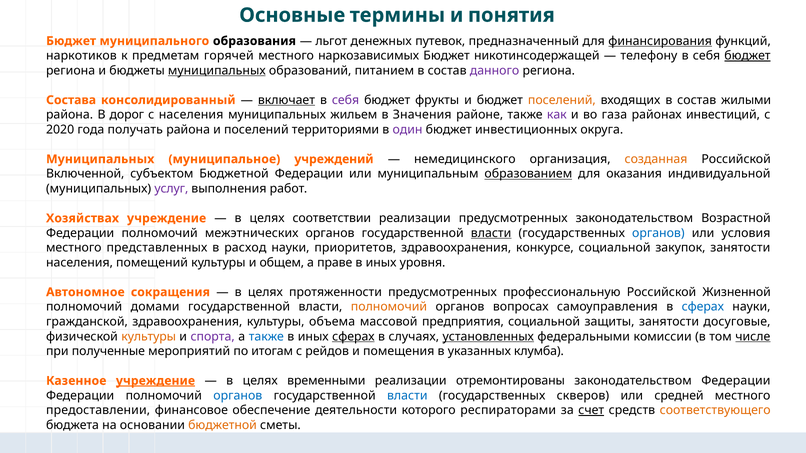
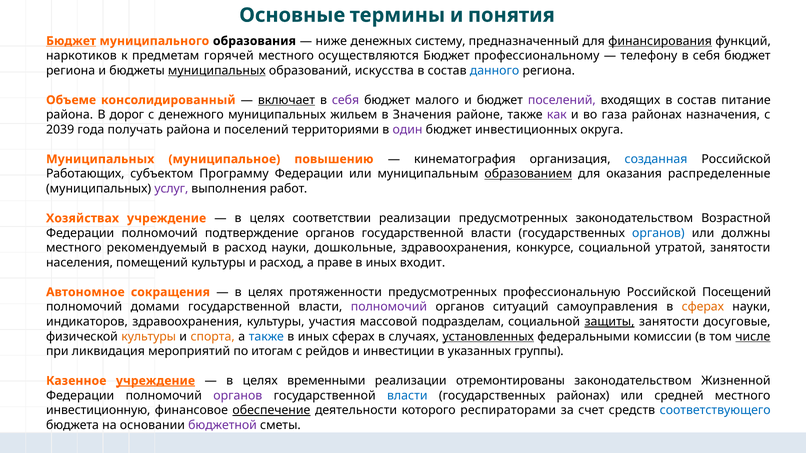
Бюджет underline: none -> present (71, 41)
льгот: льгот -> ниже (331, 41)
путевок: путевок -> систему (440, 41)
наркозависимых: наркозависимых -> осуществляются (369, 56)
никотинсодержащей: никотинсодержащей -> профессиональному (537, 56)
бюджет underline: present -> none (747, 56)
питанием: питанием -> искусства (384, 71)
данного colour: purple -> blue (495, 71)
Состава: Состава -> Объеме (71, 100)
фрукты: фрукты -> малого (437, 100)
поселений colour: orange -> purple (562, 100)
жилыми: жилыми -> питание (746, 100)
с населения: населения -> денежного (191, 115)
инвестиций: инвестиций -> назначения (723, 115)
2020: 2020 -> 2039 (60, 130)
учреждений: учреждений -> повышению (334, 159)
немедицинского: немедицинского -> кинематография (465, 159)
созданная colour: orange -> blue (656, 159)
Включенной: Включенной -> Работающих (85, 174)
субъектом Бюджетной: Бюджетной -> Программу (234, 174)
индивидуальной: индивидуальной -> распределенные (719, 174)
межэтнических: межэтнических -> подтверждение (252, 233)
власти underline: present -> none (491, 233)
условия: условия -> должны (746, 233)
представленных: представленных -> рекомендуемый (157, 248)
приоритетов: приоритетов -> дошкольные (355, 248)
закупок: закупок -> утратой (680, 248)
и общем: общем -> расход (282, 263)
уровня: уровня -> входит (422, 263)
Жизненной: Жизненной -> Посещений (737, 292)
полномочий colour: orange -> purple (389, 307)
вопросах: вопросах -> ситуаций (521, 307)
сферах colour: blue -> orange (703, 307)
гражданской: гражданской -> индикаторов (87, 322)
объема: объема -> участия (332, 322)
предприятия: предприятия -> подразделам (463, 322)
защиты underline: none -> present (610, 322)
спорта colour: purple -> orange (213, 337)
сферах underline: present -> none (353, 337)
полученные: полученные -> ликвидация (108, 352)
помещения: помещения -> инвестиции (399, 352)
клумба: клумба -> группы (539, 352)
законодательством Федерации: Федерации -> Жизненной (736, 381)
органов colour: blue -> purple (238, 396)
государственных скверов: скверов -> районах (583, 396)
предоставлении: предоставлении -> инвестиционную (98, 411)
обеспечение underline: none -> present (271, 411)
счет underline: present -> none (591, 411)
соответствующего colour: orange -> blue (715, 411)
бюджетной colour: orange -> purple (223, 425)
